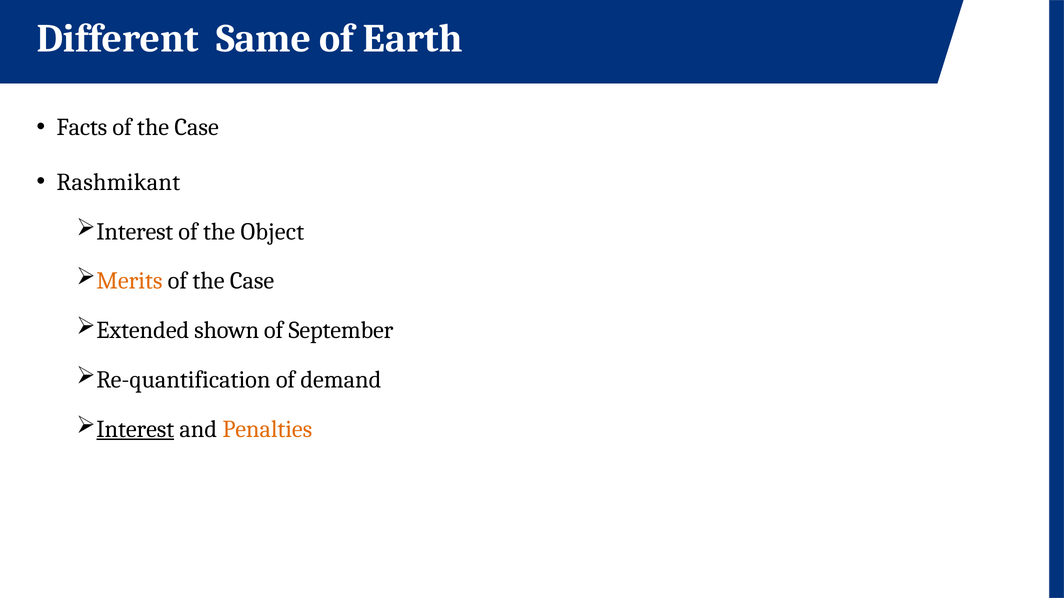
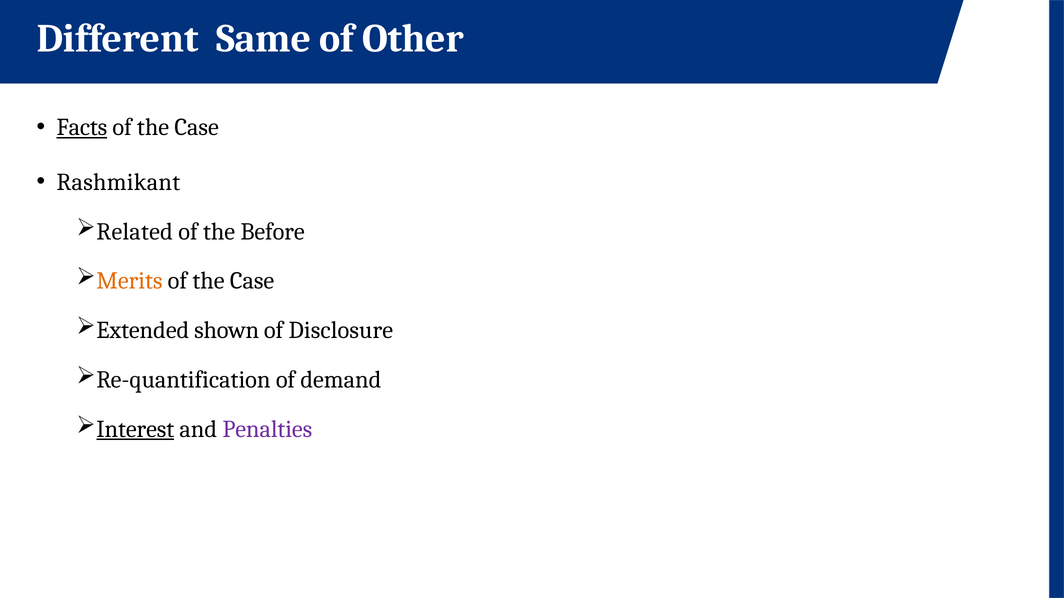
Earth: Earth -> Other (413, 38)
Facts underline: none -> present (82, 127)
Interest: Interest -> Related (135, 232)
Object: Object -> Before (273, 232)
September: September -> Disclosure (341, 331)
Penalties colour: orange -> purple (267, 429)
